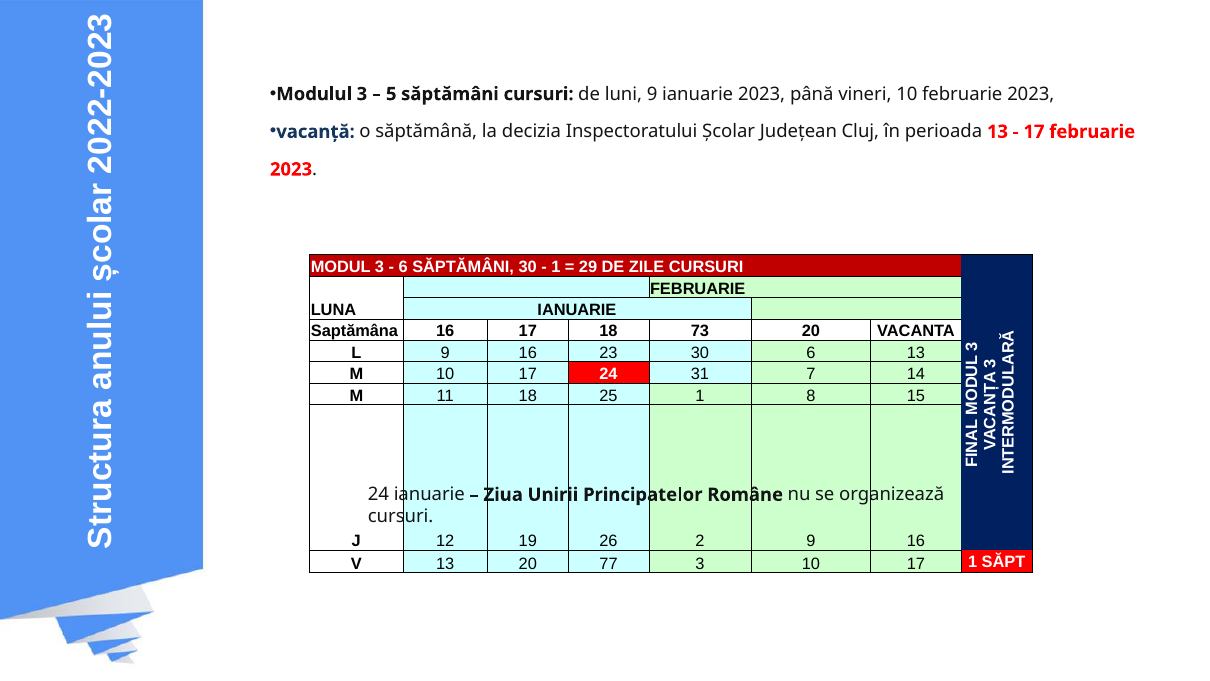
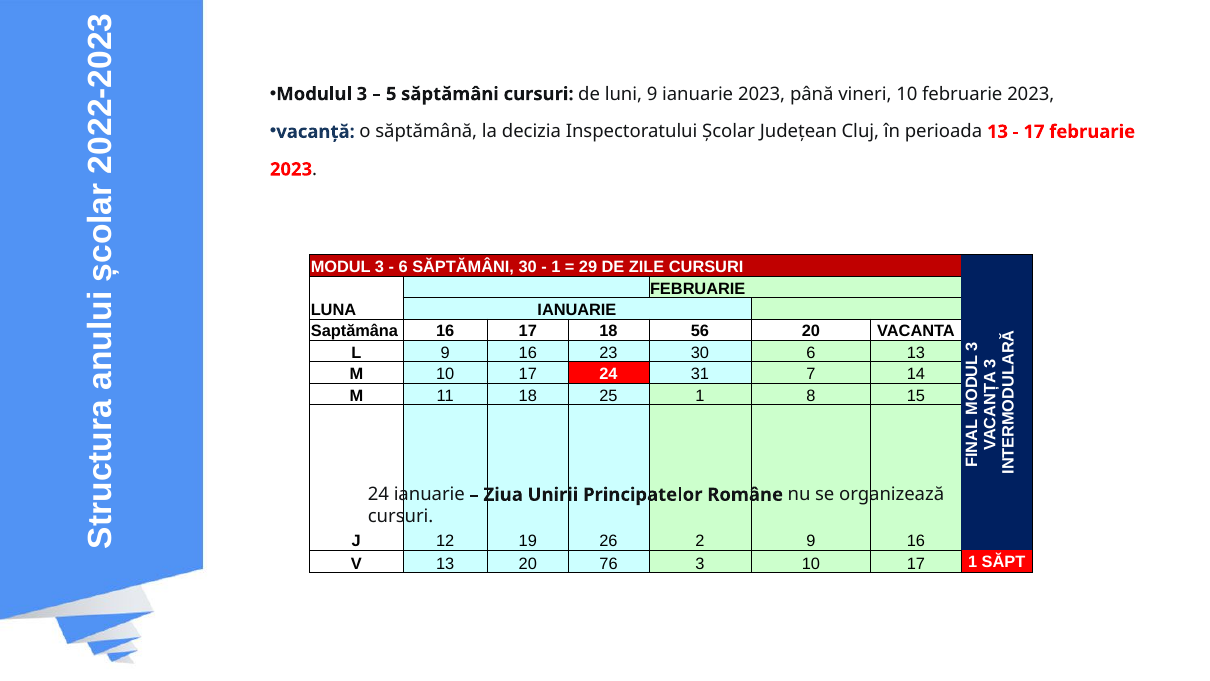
73: 73 -> 56 (700, 331)
77: 77 -> 76 (609, 564)
